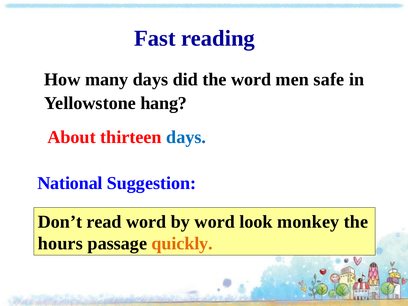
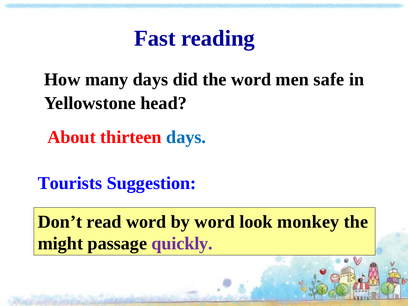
hang: hang -> head (164, 103)
National: National -> Tourists (70, 183)
hours: hours -> might (60, 244)
quickly colour: orange -> purple (182, 244)
